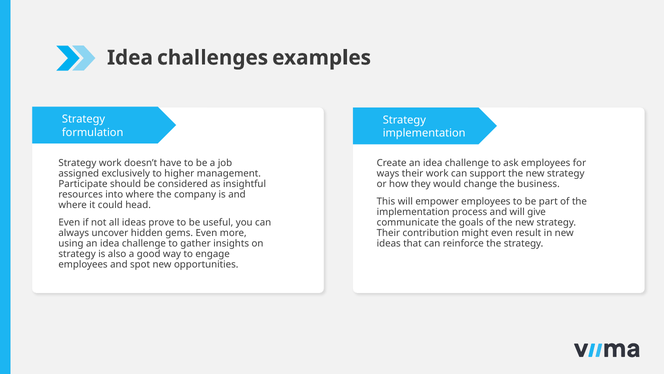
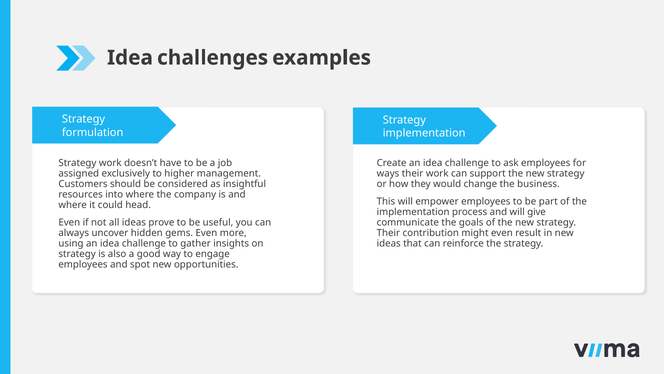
Participate: Participate -> Customers (83, 184)
